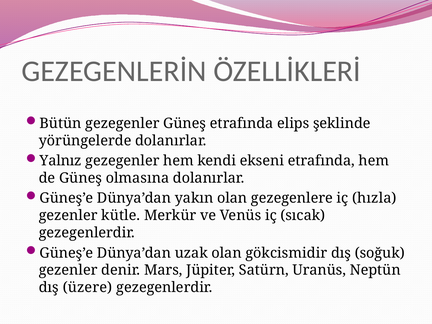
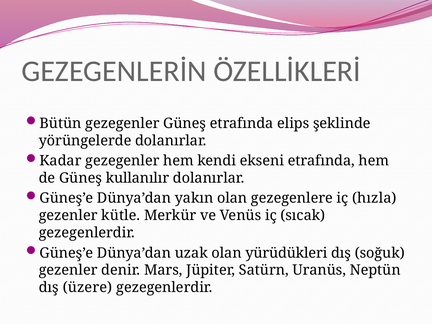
Yalnız: Yalnız -> Kadar (61, 161)
olmasına: olmasına -> kullanılır (138, 178)
gökcismidir: gökcismidir -> yürüdükleri (286, 253)
